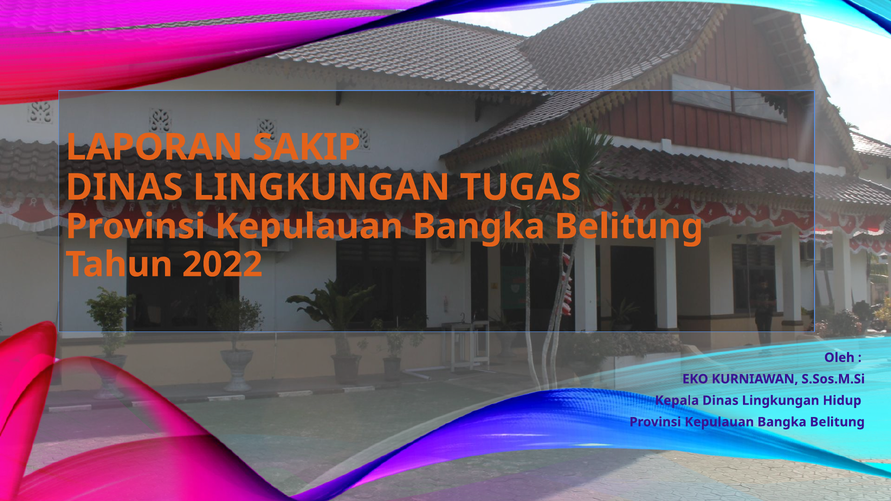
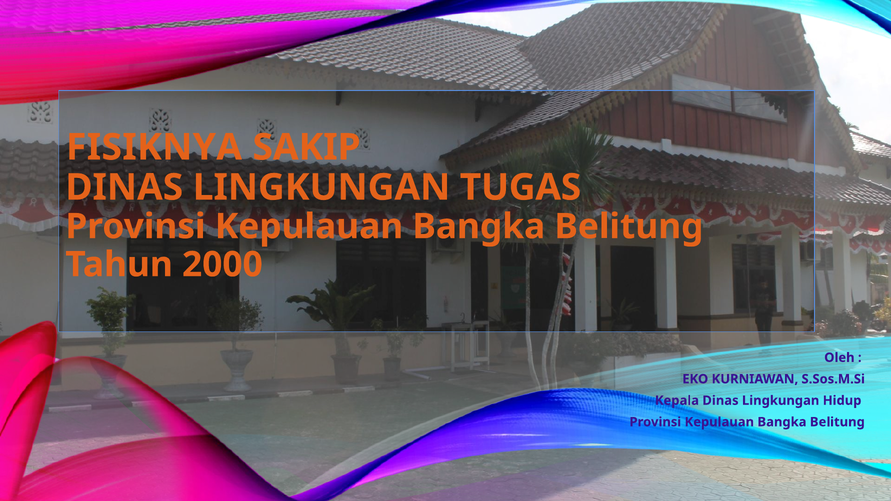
LAPORAN: LAPORAN -> FISIKNYA (154, 147)
2022: 2022 -> 2000 (222, 265)
